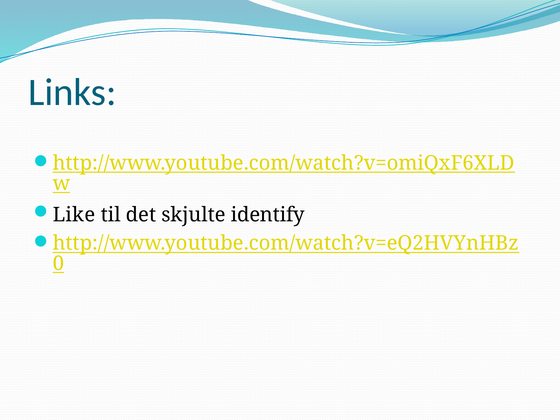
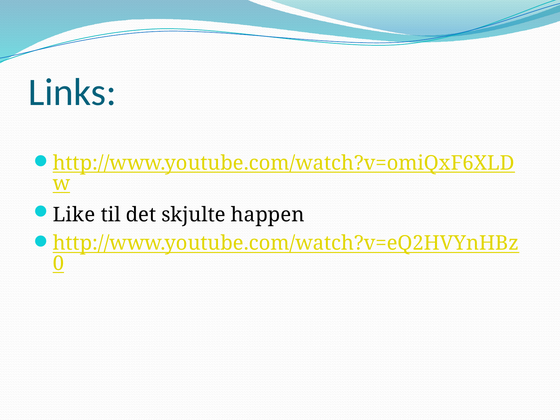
identify: identify -> happen (268, 215)
